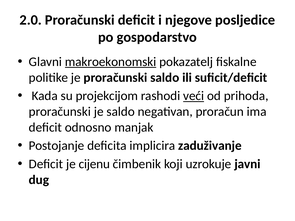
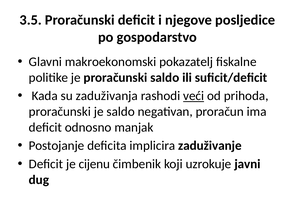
2.0: 2.0 -> 3.5 (31, 20)
makroekonomski underline: present -> none (111, 62)
projekcijom: projekcijom -> zaduživanja (107, 96)
